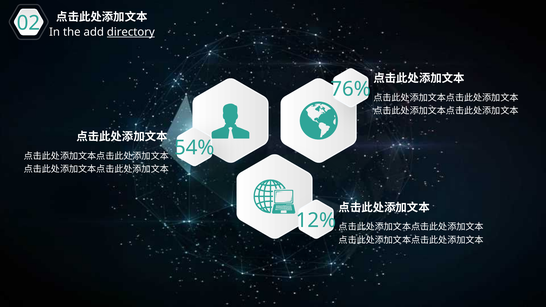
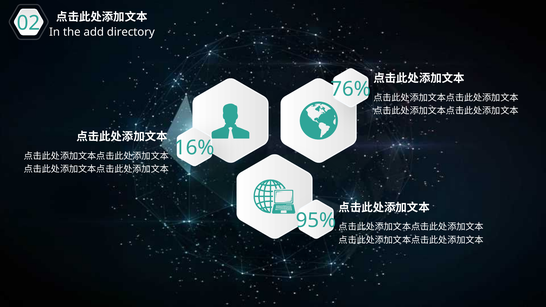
directory underline: present -> none (131, 32)
54%: 54% -> 16% (194, 148)
12%: 12% -> 95% (316, 221)
